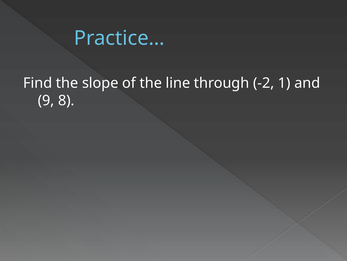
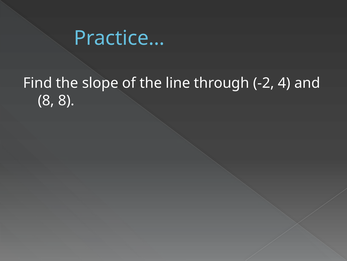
1: 1 -> 4 (284, 83)
9: 9 -> 8 (46, 100)
